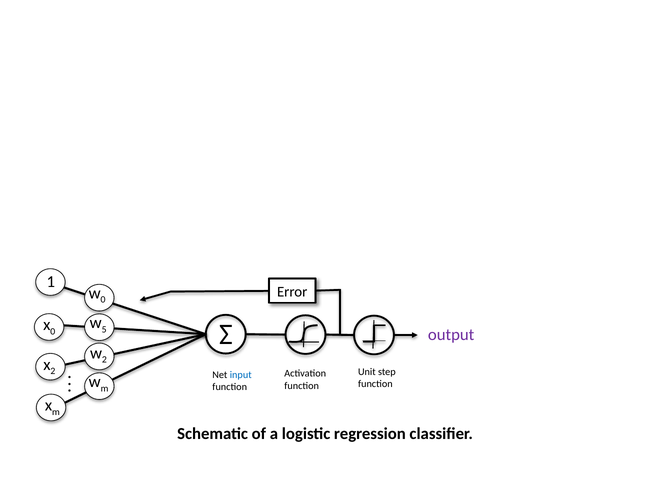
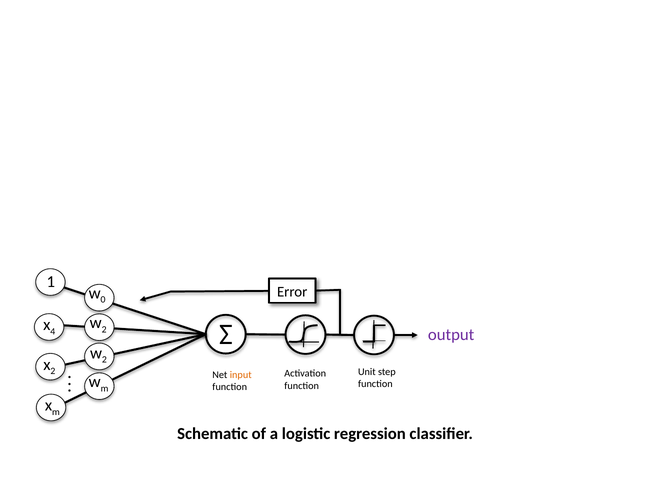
5: 5 -> 2 (104, 330)
0: 0 -> 4 (53, 332)
input colour: blue -> orange (241, 375)
